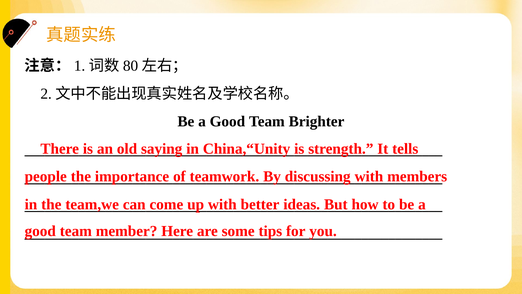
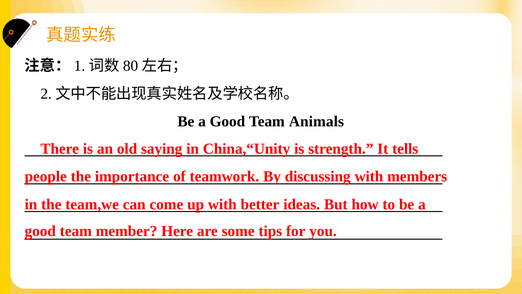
Brighter: Brighter -> Animals (316, 121)
